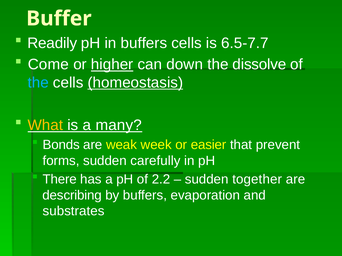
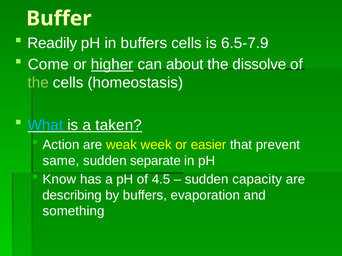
6.5-7.7: 6.5-7.7 -> 6.5-7.9 (245, 43)
down: down -> about (185, 65)
the colour: light blue -> light green (38, 83)
homeostasis underline: present -> none (135, 83)
What colour: yellow -> light blue (45, 125)
many: many -> taken (119, 125)
Bonds: Bonds -> Action (61, 145)
forms: forms -> same (61, 161)
carefully: carefully -> separate (156, 161)
There: There -> Know (60, 180)
2.2: 2.2 -> 4.5 (161, 180)
together: together -> capacity (257, 180)
substrates: substrates -> something (74, 212)
